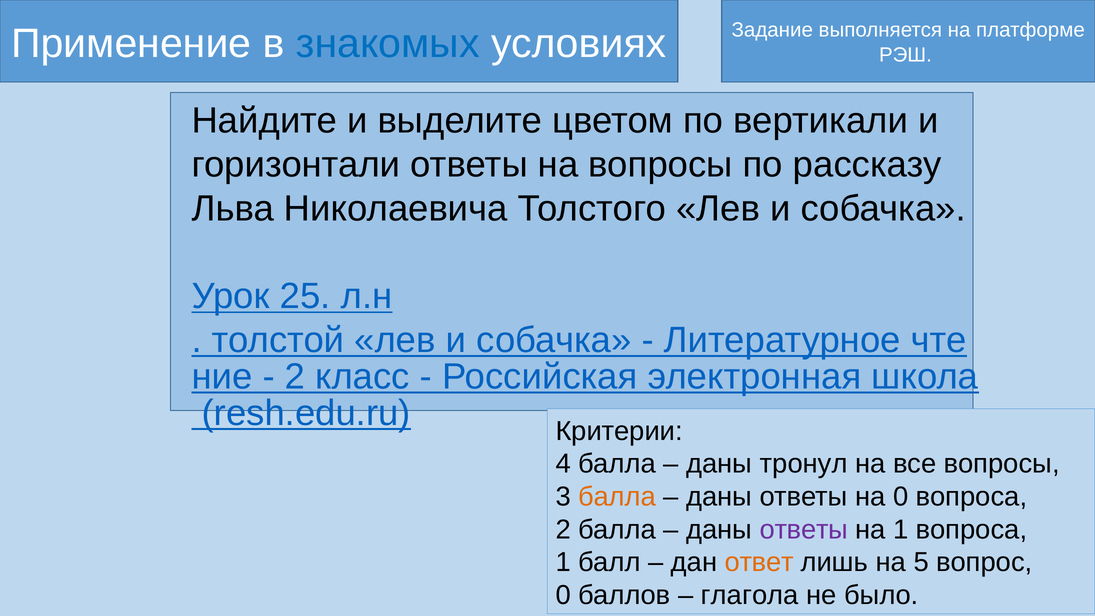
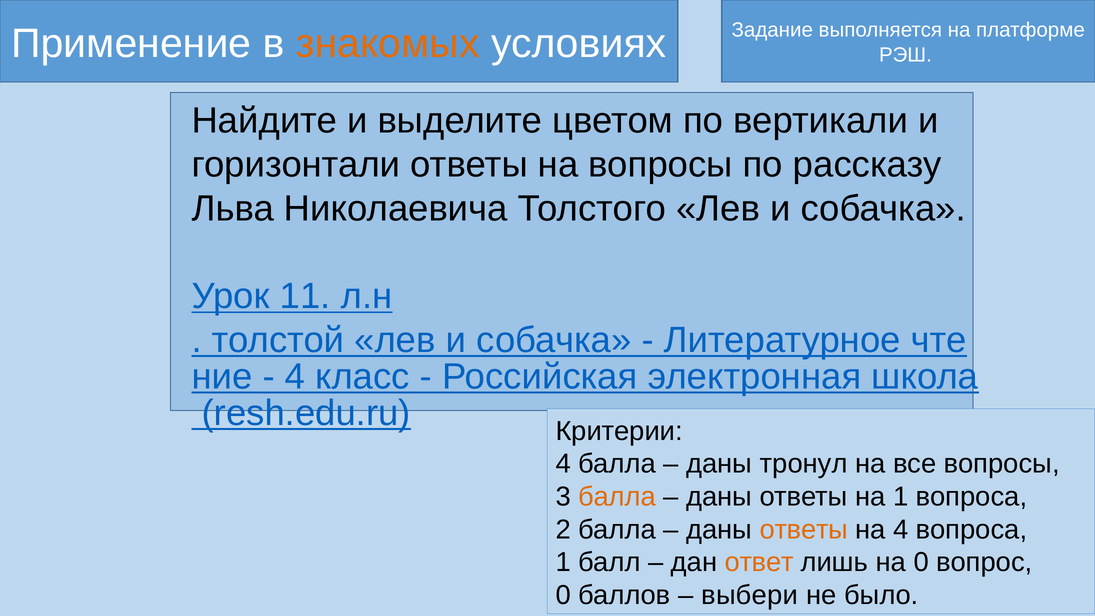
знакомых colour: blue -> orange (388, 44)
25: 25 -> 11 (305, 296)
2: 2 -> 4 (295, 376)
на 0: 0 -> 1 (901, 497)
ответы colour: purple -> orange (804, 530)
на 1: 1 -> 4 (901, 530)
на 5: 5 -> 0 (921, 562)
глагола: глагола -> выбери (750, 595)
